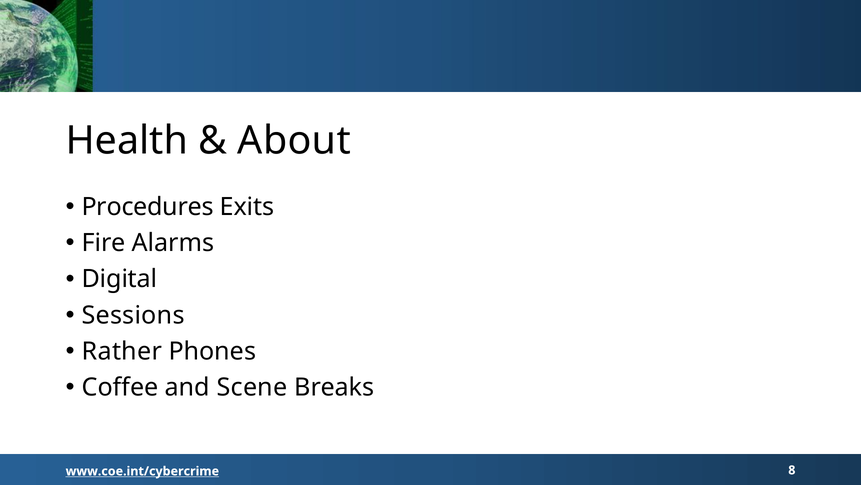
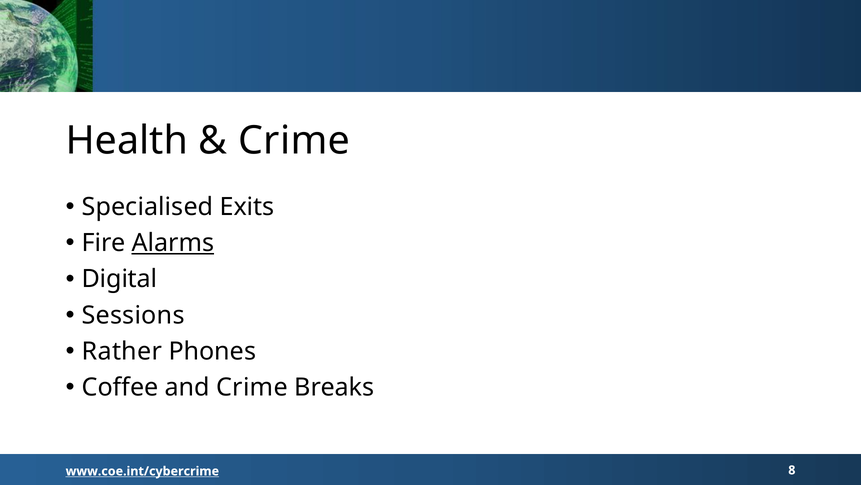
About: About -> Crime (294, 141)
Procedures: Procedures -> Specialised (148, 207)
Alarms underline: none -> present (173, 243)
and Scene: Scene -> Crime (252, 387)
